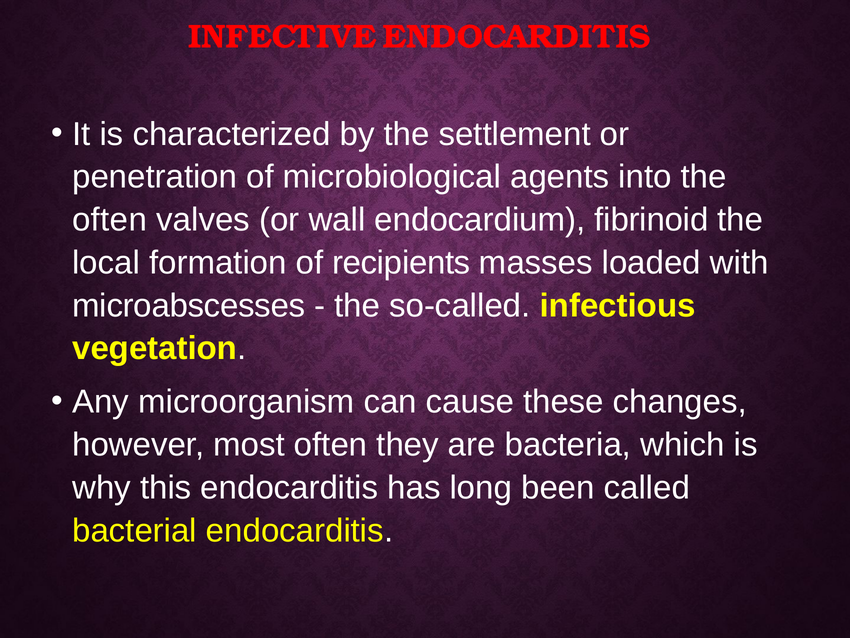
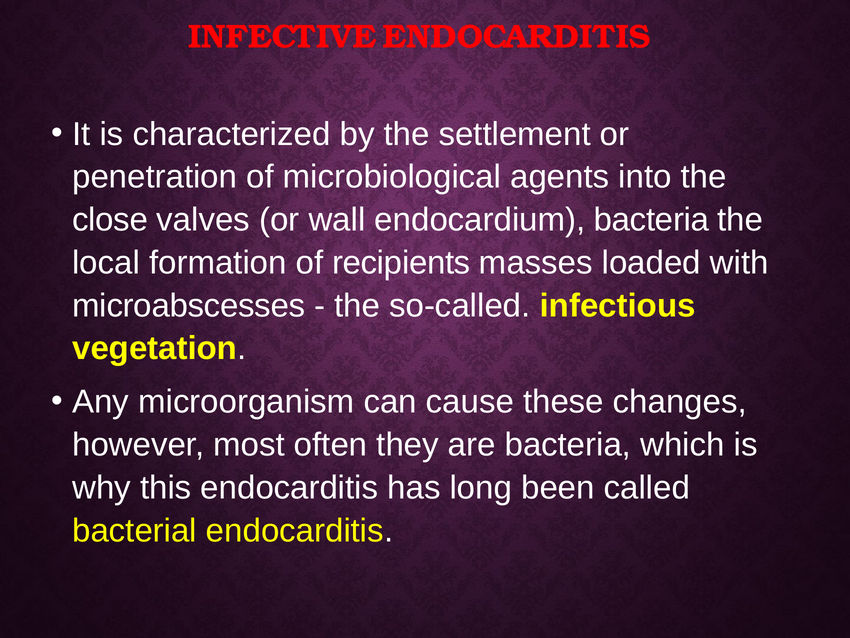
often: often -> close (110, 220)
endocardium fibrinoid: fibrinoid -> bacteria (651, 220)
